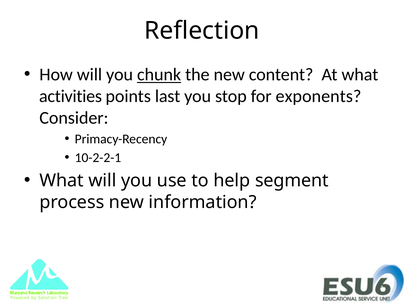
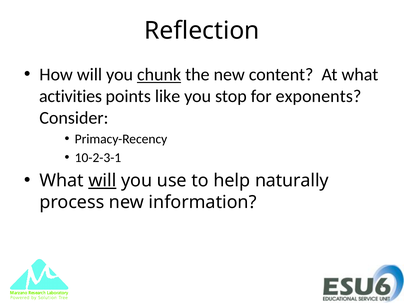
last: last -> like (168, 96)
10-2-2-1: 10-2-2-1 -> 10-2-3-1 (98, 158)
will underline: none -> present (102, 181)
segment: segment -> naturally (292, 181)
